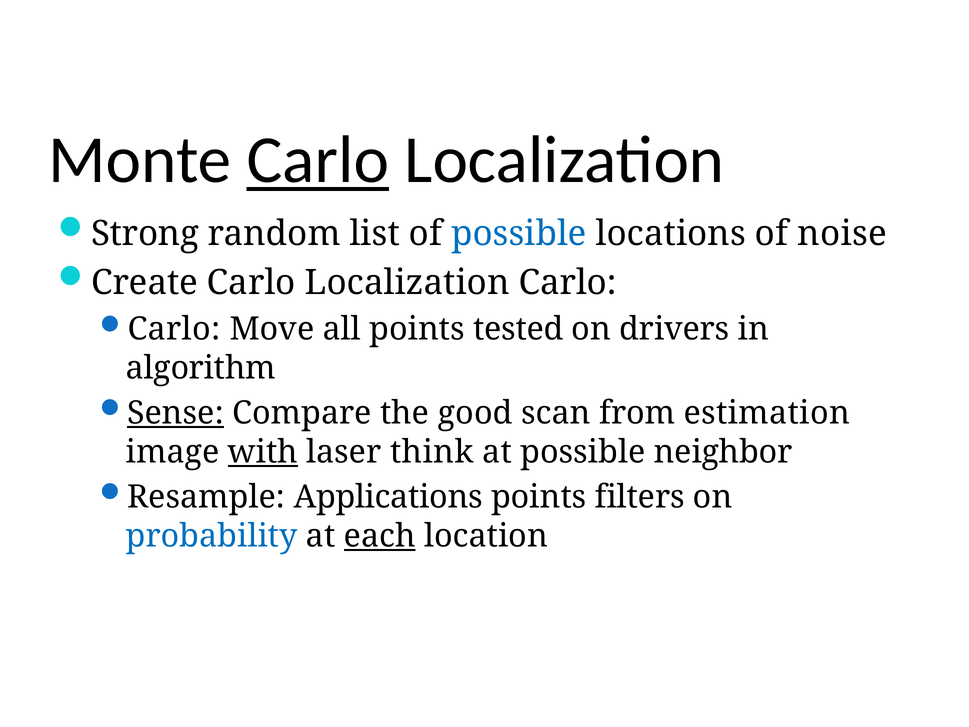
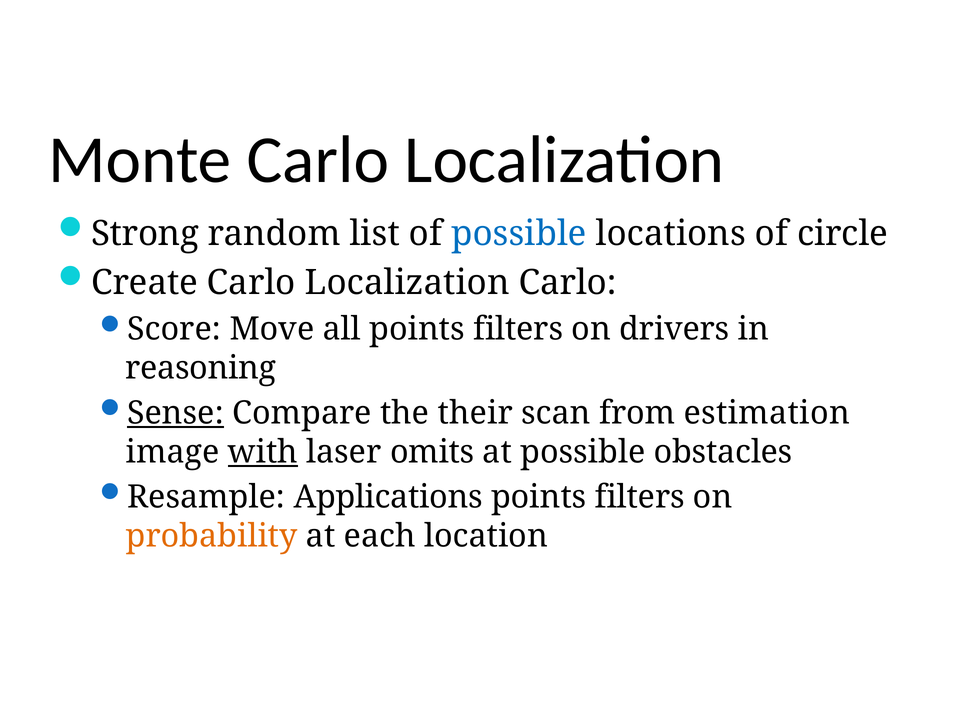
Carlo underline: present -> none (318, 160)
noise: noise -> circle (842, 233)
Carlo: Carlo -> Score (174, 329)
all points tested: tested -> filters (518, 329)
algorithm: algorithm -> reasoning (201, 368)
good: good -> their (475, 413)
think: think -> omits (432, 452)
neighbor: neighbor -> obstacles (723, 452)
probability colour: blue -> orange (212, 536)
each underline: present -> none (380, 536)
